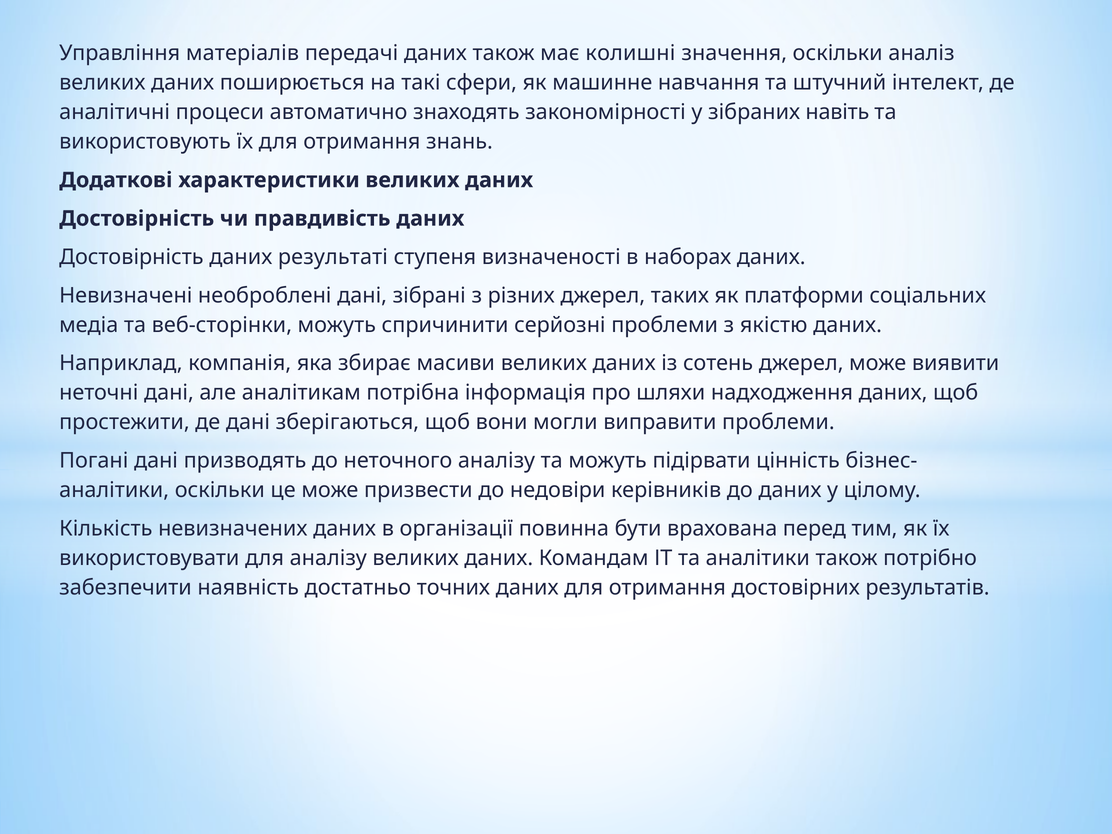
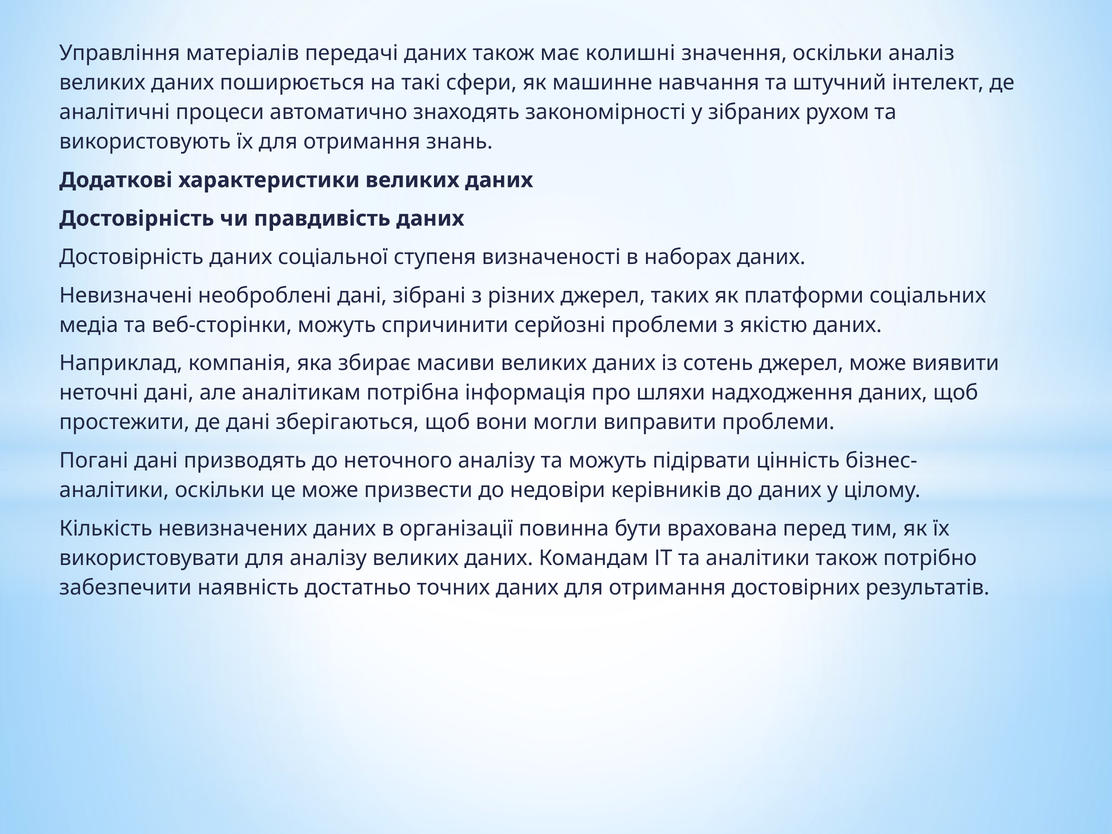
навіть: навіть -> рухом (837, 112)
результаті: результаті -> соціальної (333, 257)
